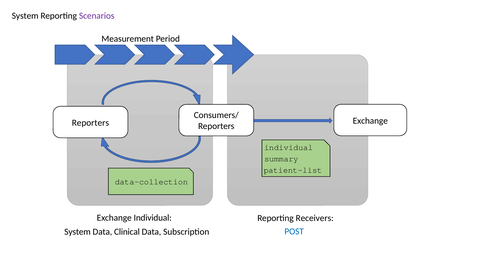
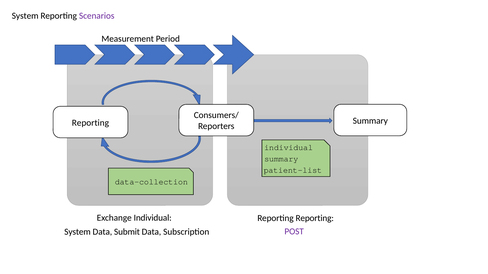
Exchange: Exchange -> Summary (370, 121)
Reporters: Reporters -> Reporting (90, 123)
Reporting Receivers: Receivers -> Reporting (315, 218)
POST colour: blue -> purple (294, 232)
Clinical: Clinical -> Submit (127, 232)
